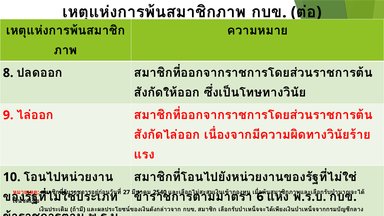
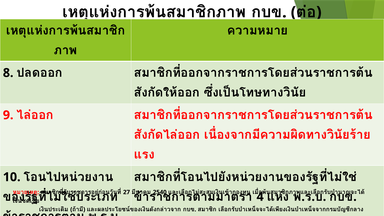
6: 6 -> 4 (260, 197)
